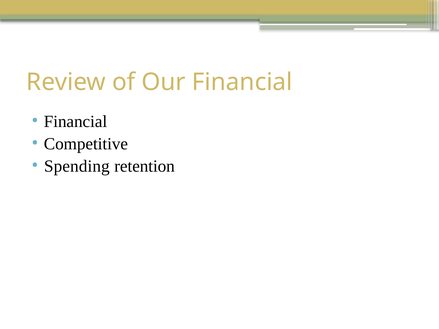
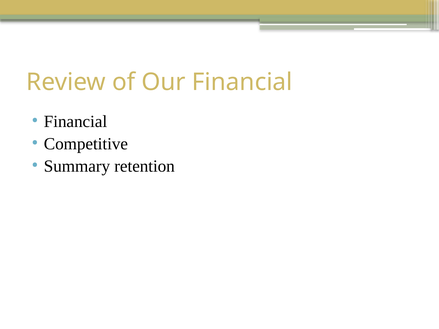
Spending: Spending -> Summary (77, 166)
